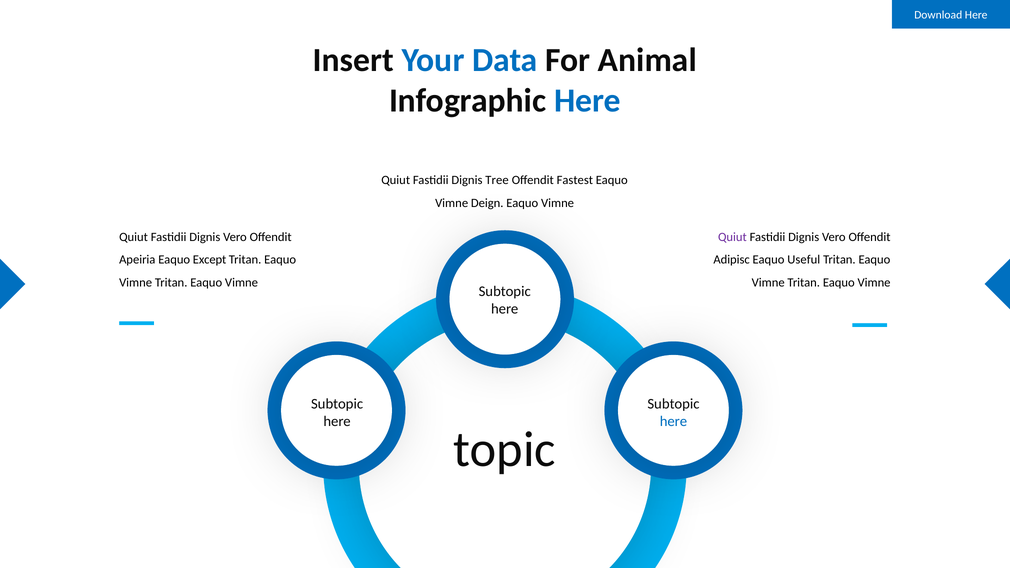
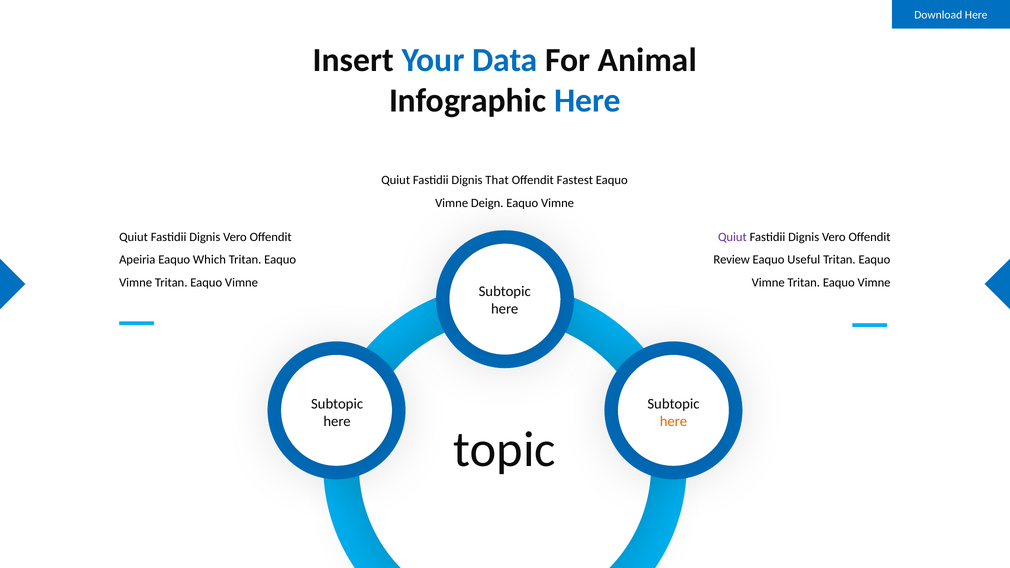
Tree: Tree -> That (497, 180)
Except: Except -> Which (209, 260)
Adipisc: Adipisc -> Review (732, 260)
here colour: blue -> orange (673, 422)
